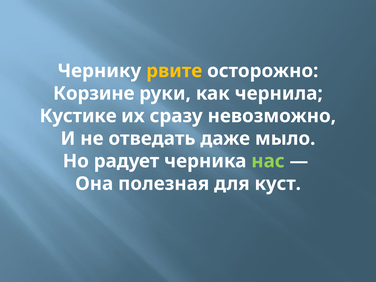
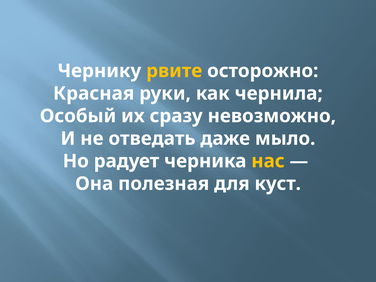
Корзине: Корзине -> Красная (94, 93)
Кустике: Кустике -> Особый (78, 116)
нас colour: light green -> yellow (268, 161)
